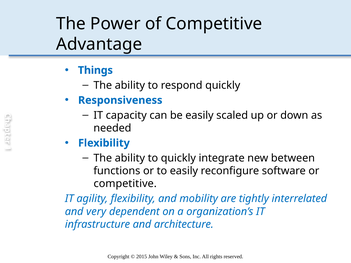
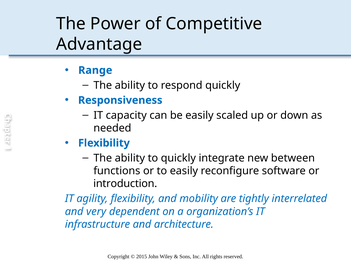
Things: Things -> Range (95, 70)
competitive: competitive -> introduction (125, 184)
